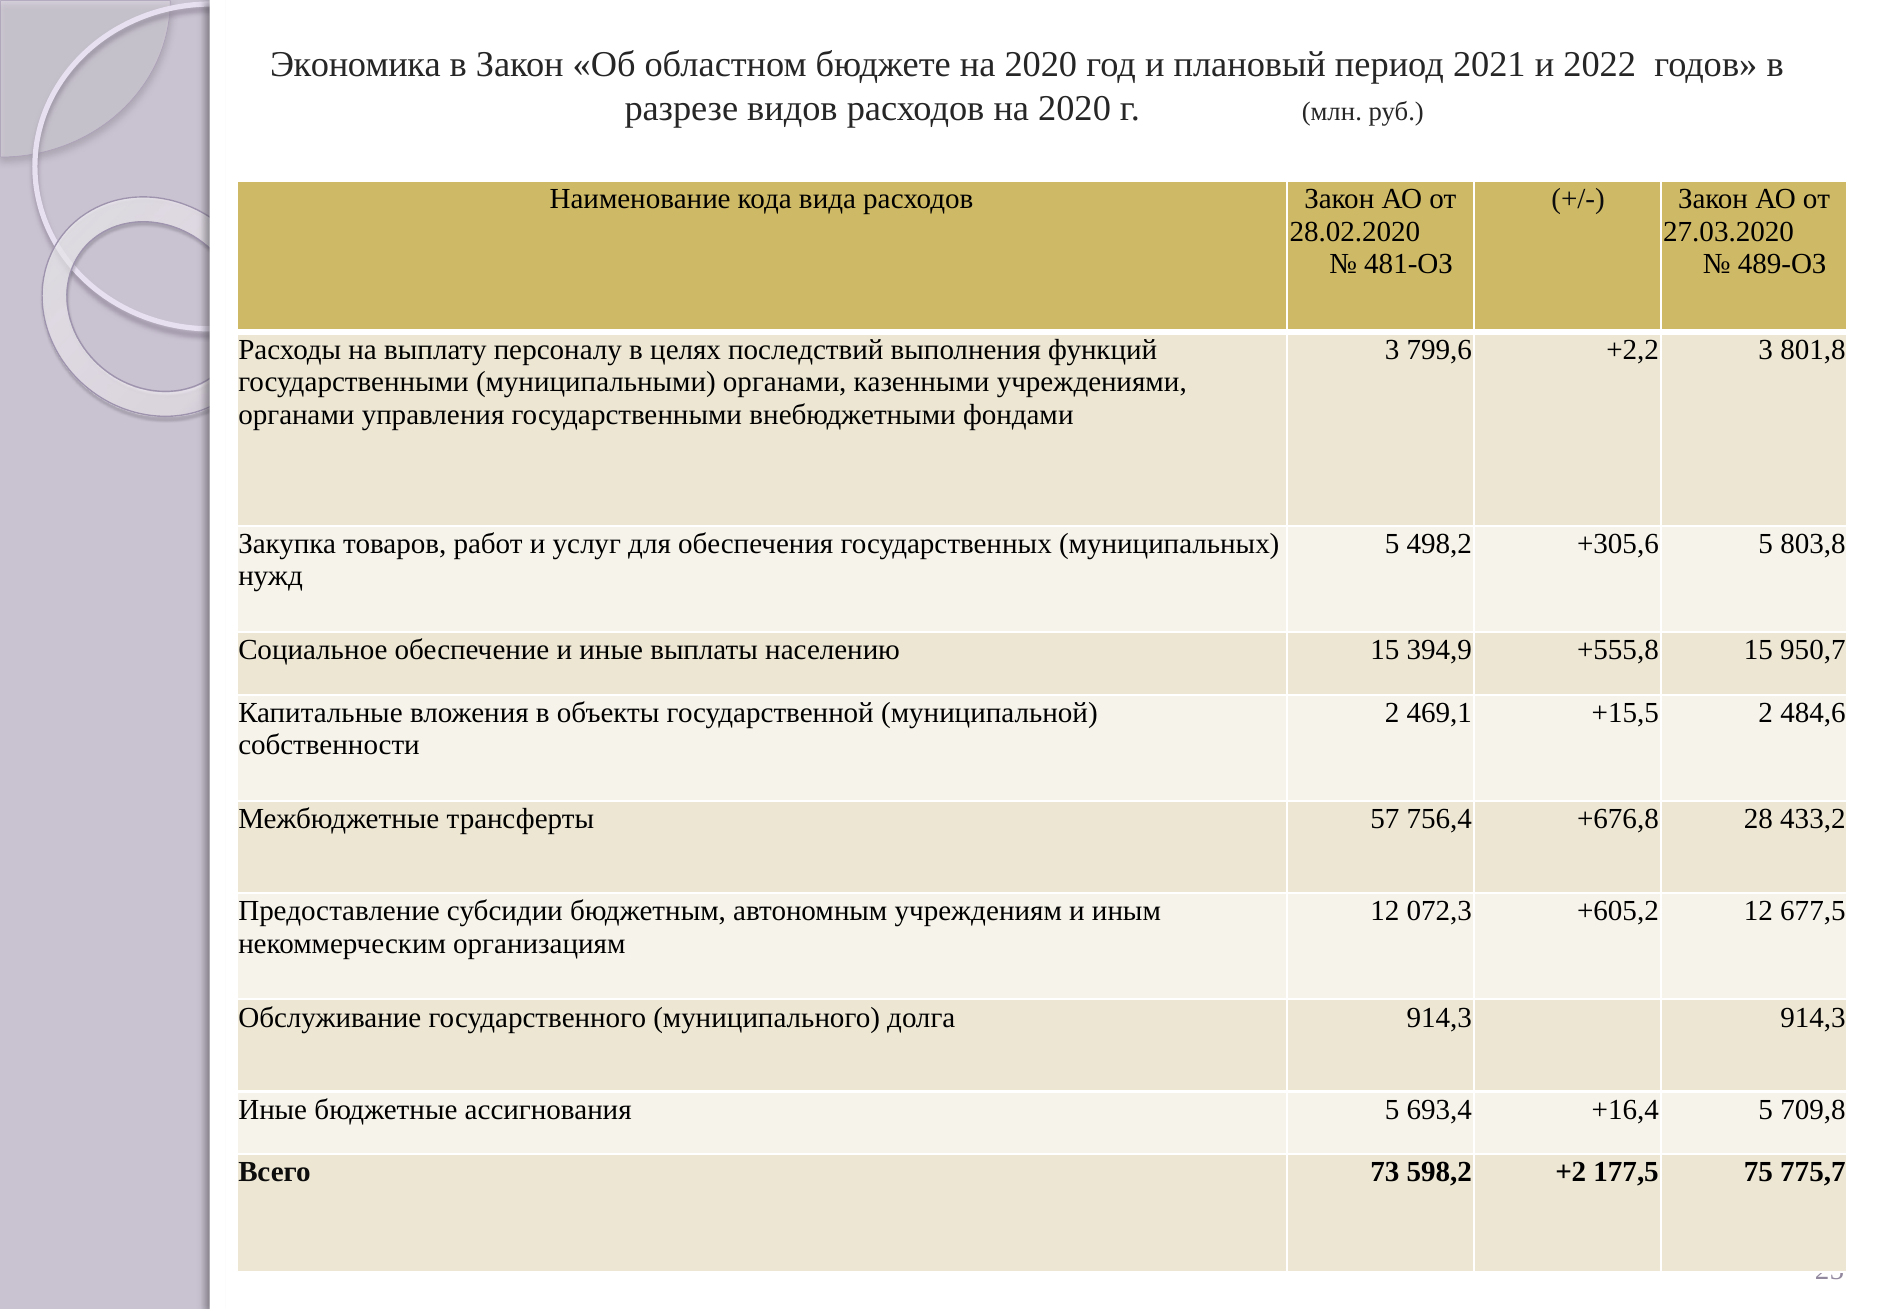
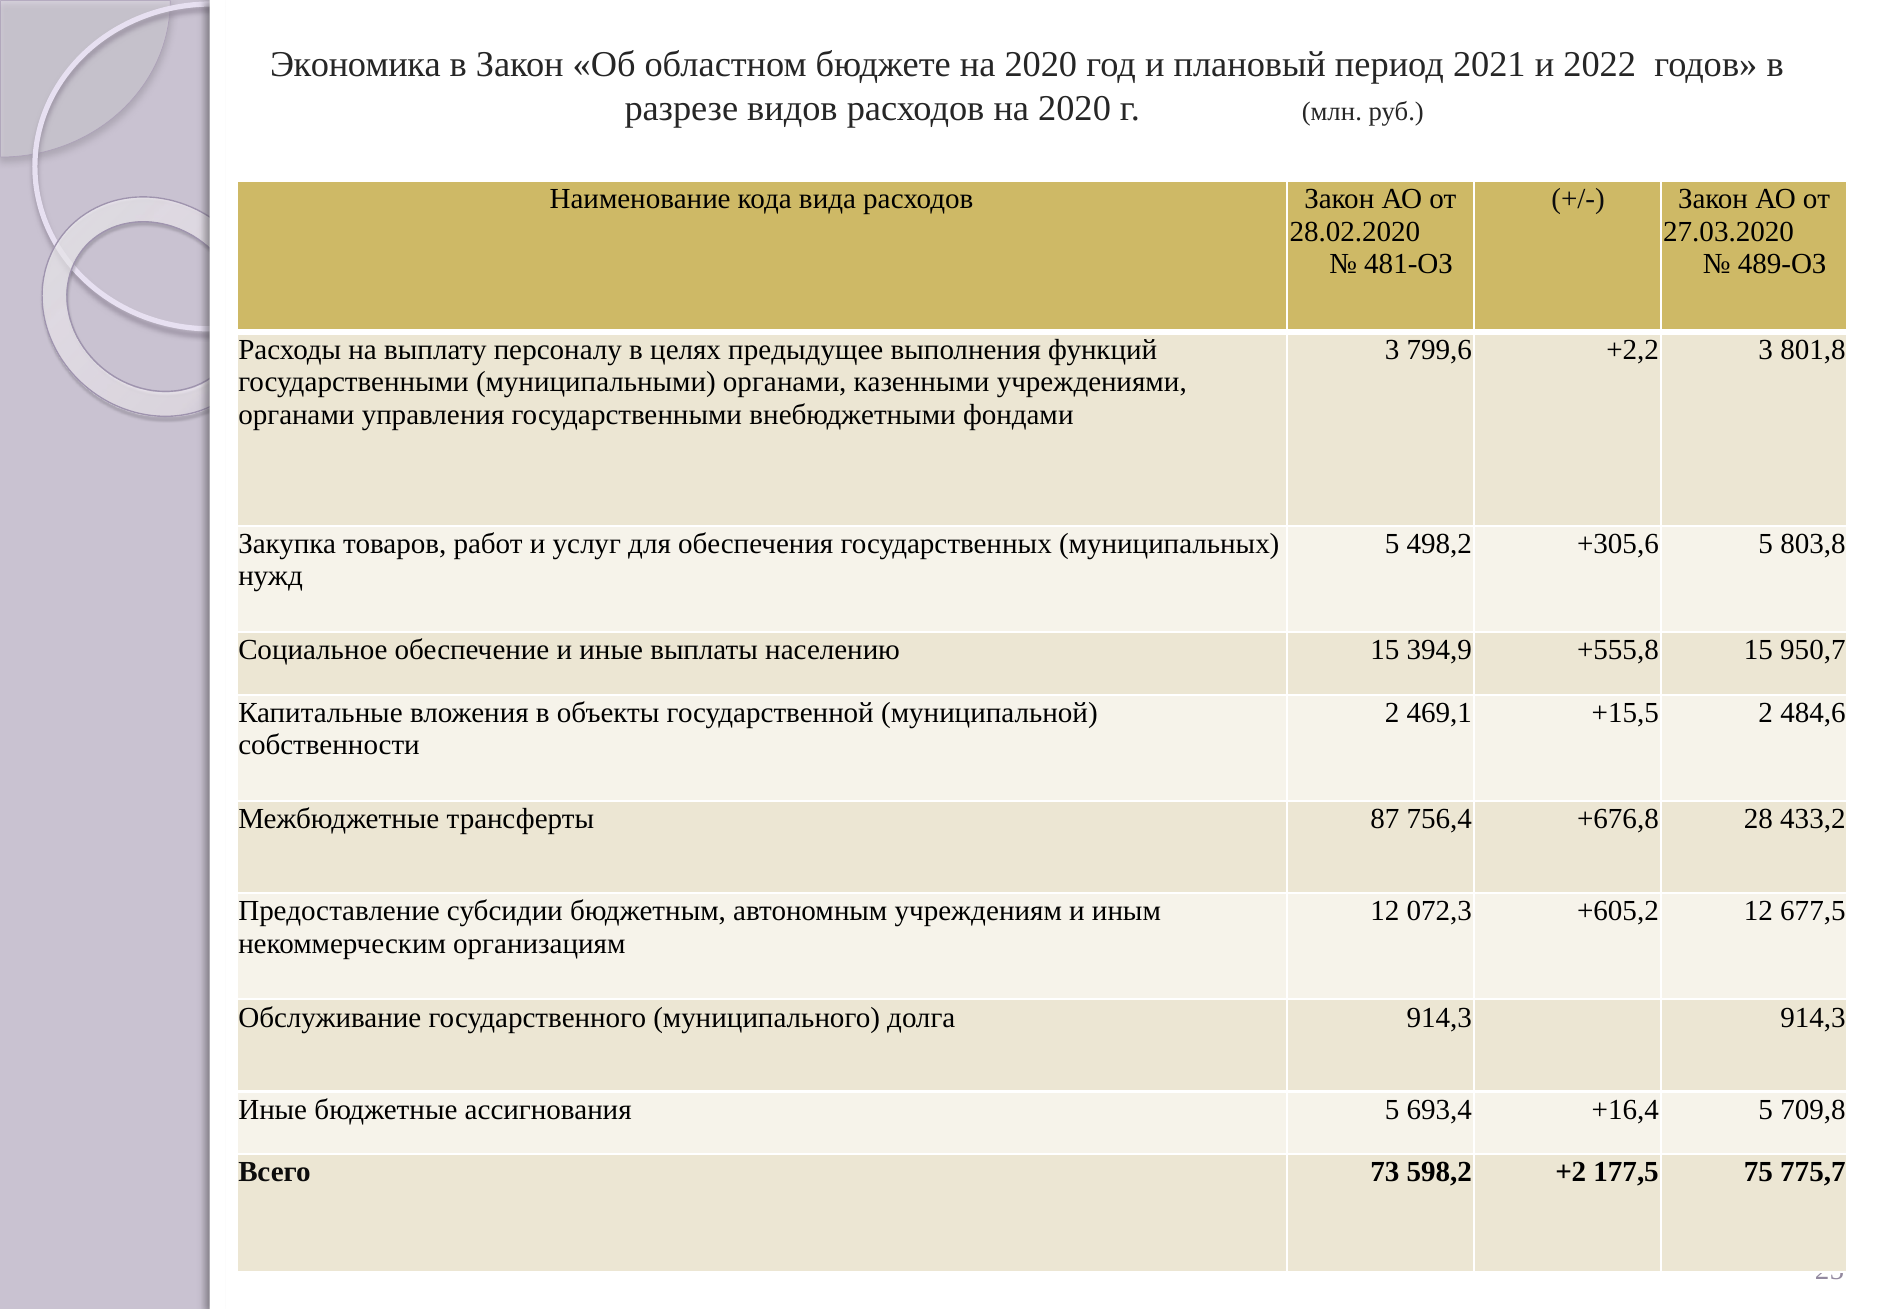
последствий: последствий -> предыдущее (806, 350)
57: 57 -> 87 (1385, 820)
